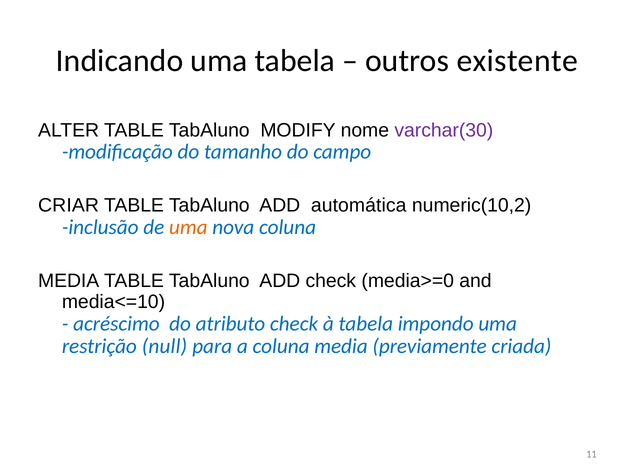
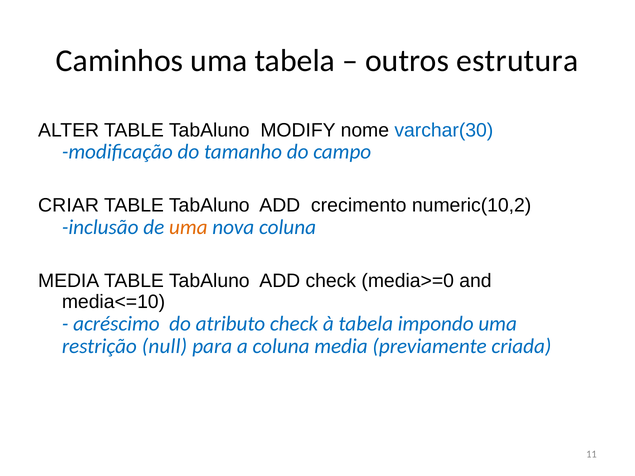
Indicando: Indicando -> Caminhos (120, 61)
existente: existente -> estrutura (517, 61)
varchar(30 colour: purple -> blue (444, 130)
automática: automática -> crecimento (359, 205)
